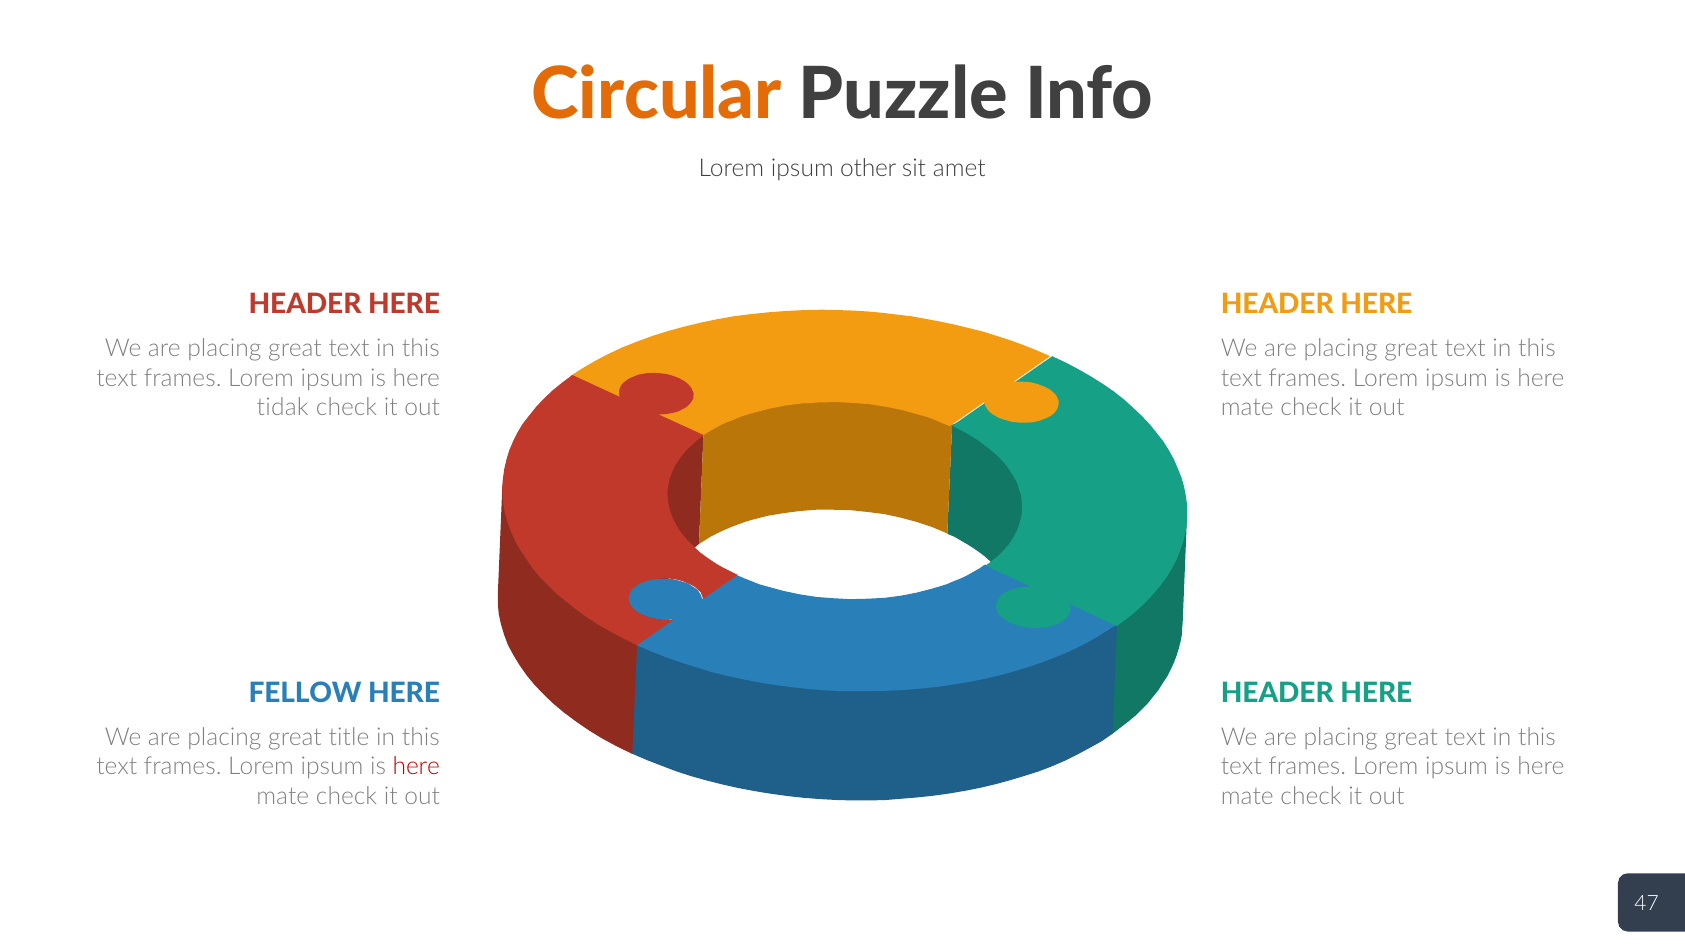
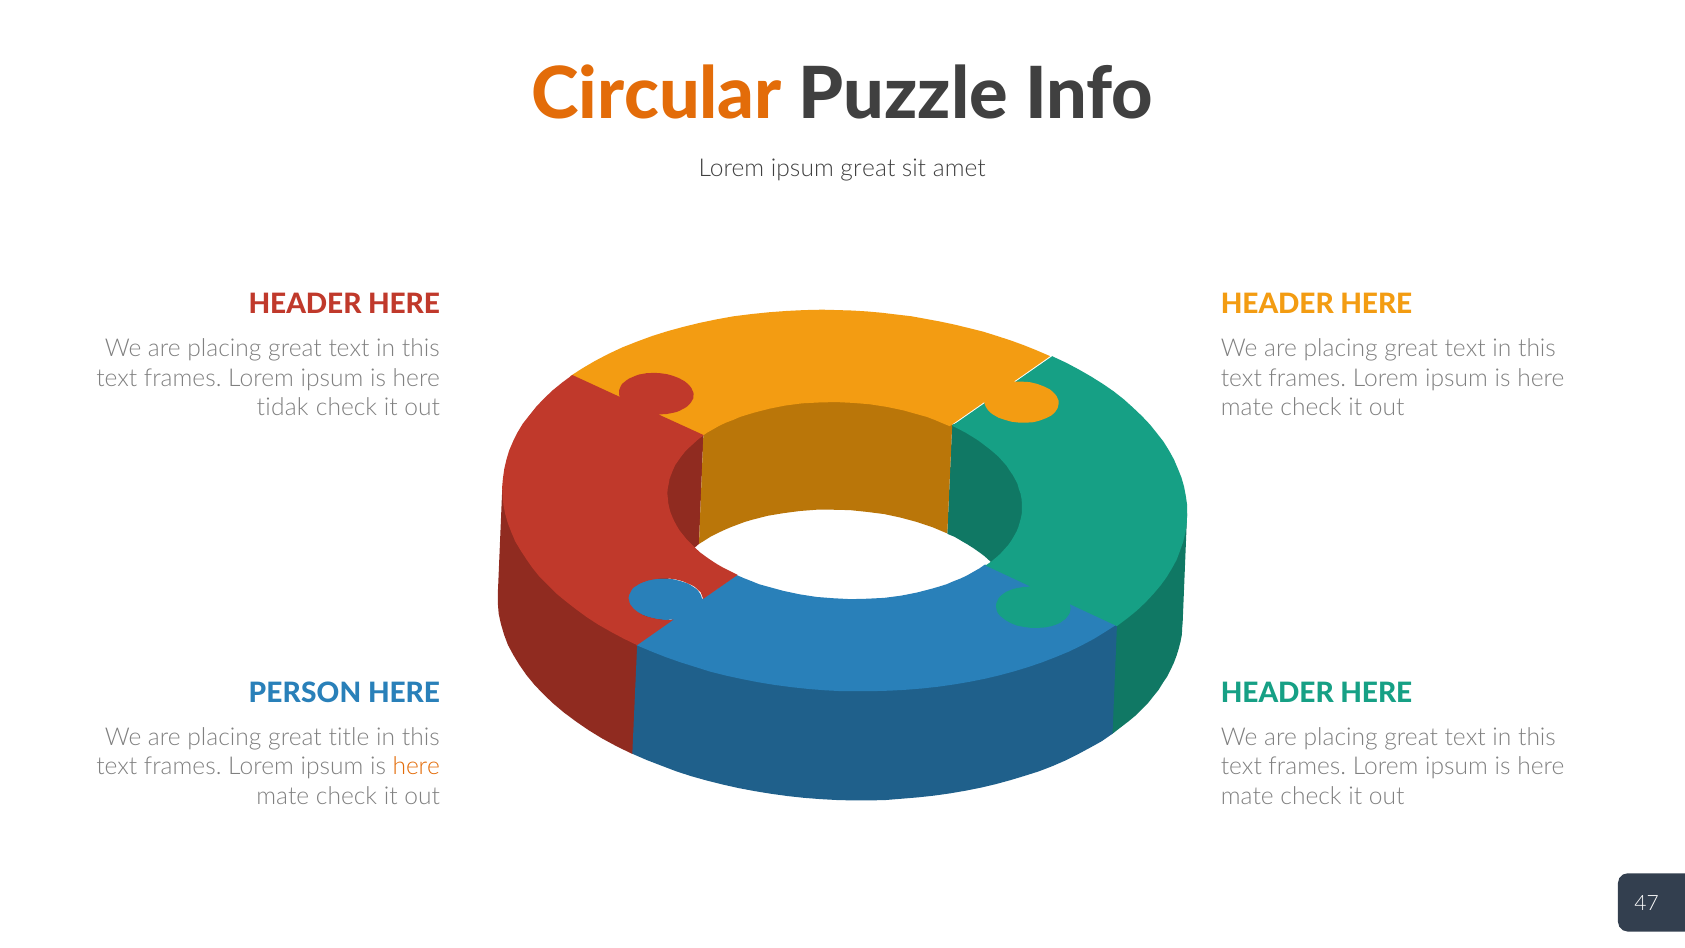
ipsum other: other -> great (868, 169)
FELLOW: FELLOW -> PERSON (305, 693)
here colour: red -> orange (416, 767)
